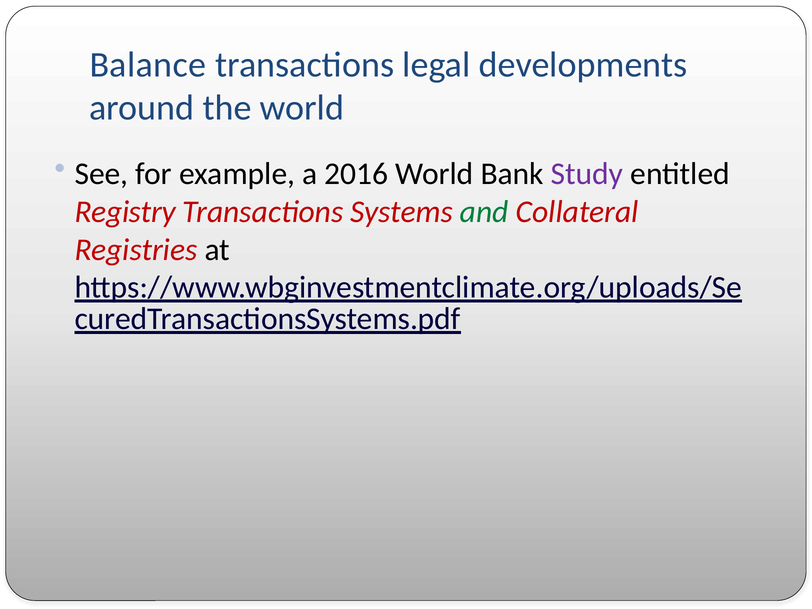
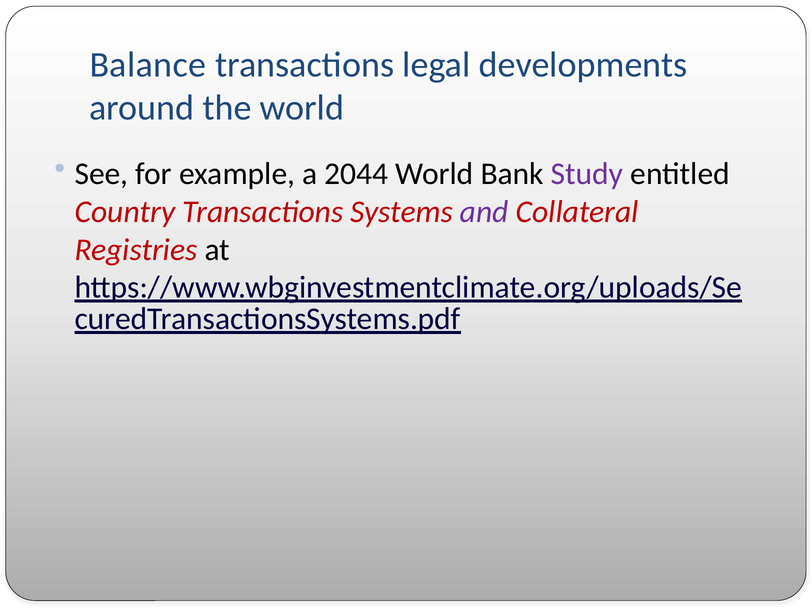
2016: 2016 -> 2044 (356, 174)
Registry: Registry -> Country (125, 212)
and colour: green -> purple (484, 212)
